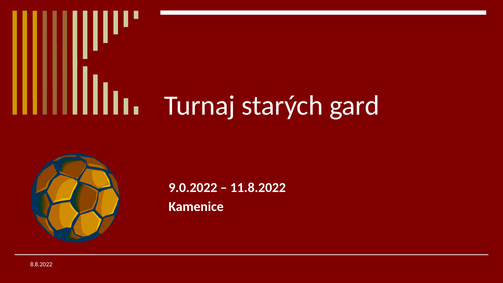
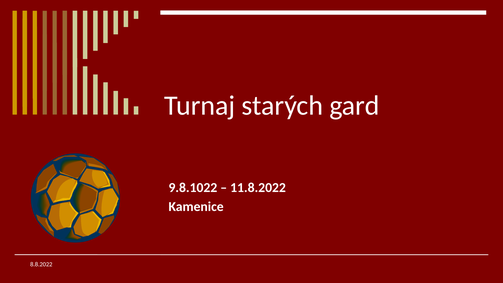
9.0.2022: 9.0.2022 -> 9.8.1022 (193, 188)
